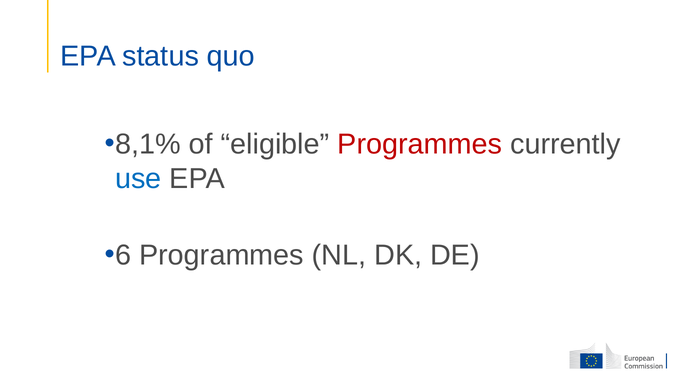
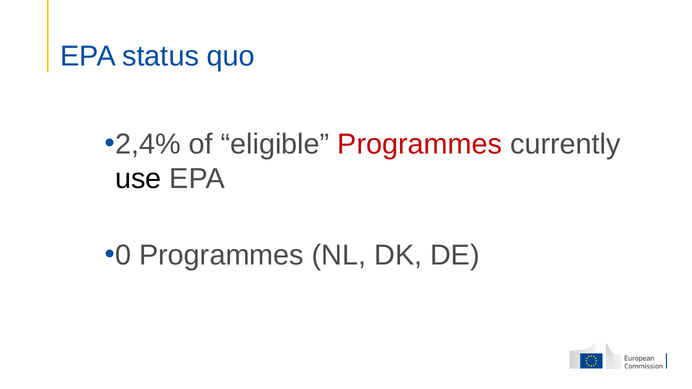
8,1%: 8,1% -> 2,4% (148, 144)
use colour: blue -> black (138, 179)
6: 6 -> 0 (123, 255)
